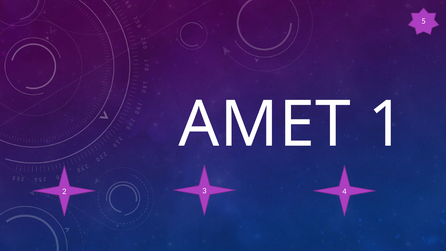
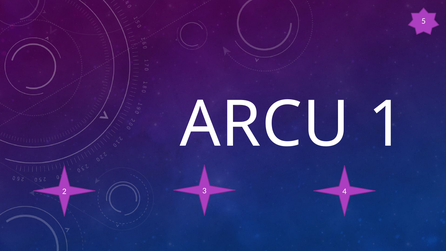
AMET: AMET -> ARCU (265, 125)
